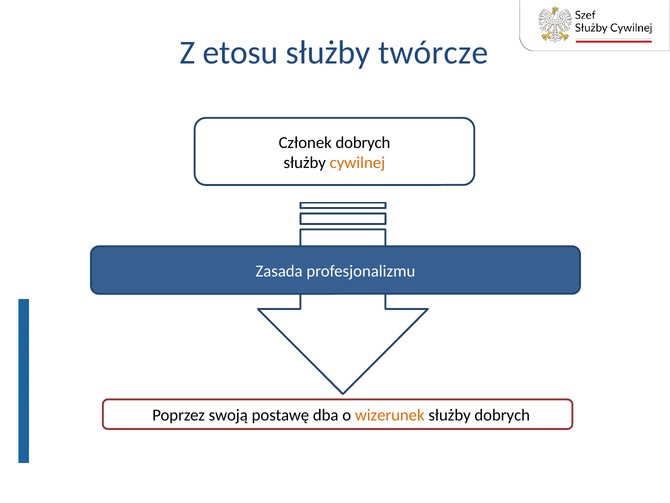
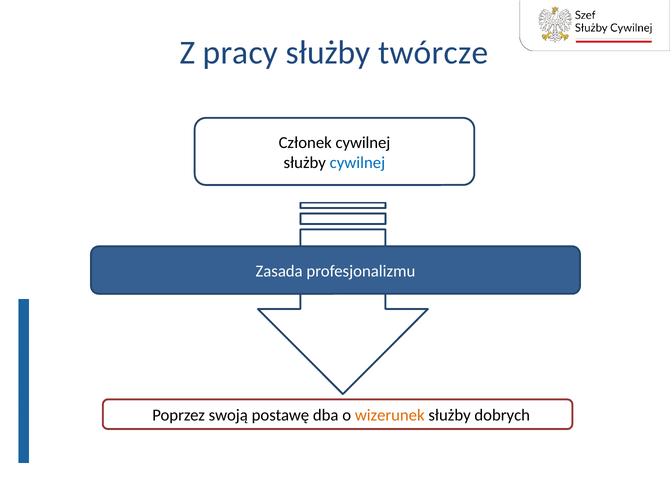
etosu: etosu -> pracy (240, 53)
Członek dobrych: dobrych -> cywilnej (363, 142)
cywilnej colour: orange -> blue (357, 162)
